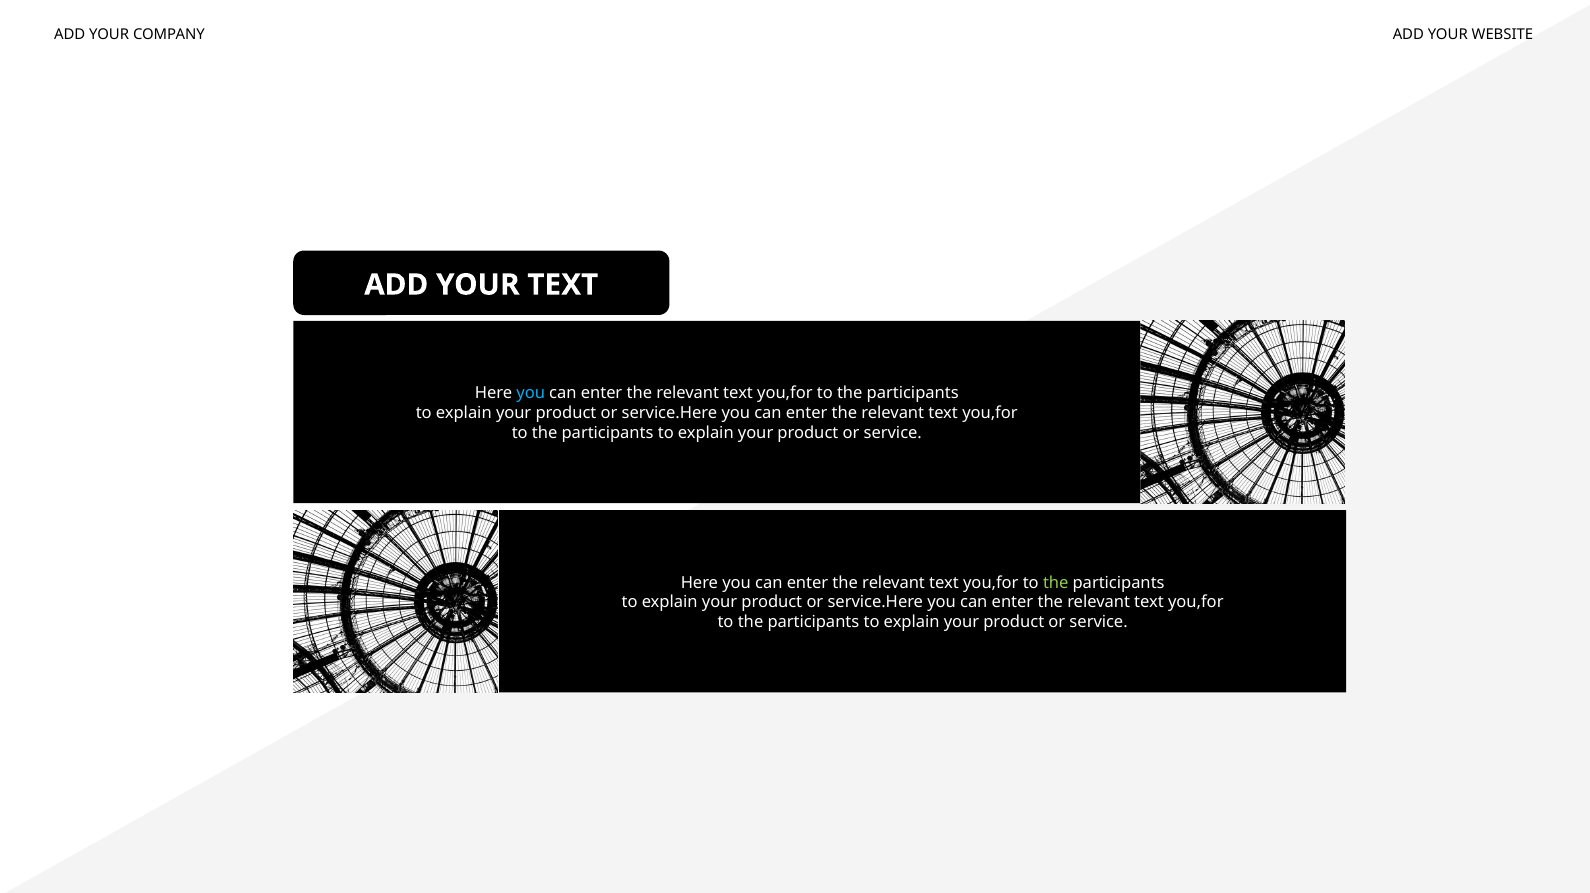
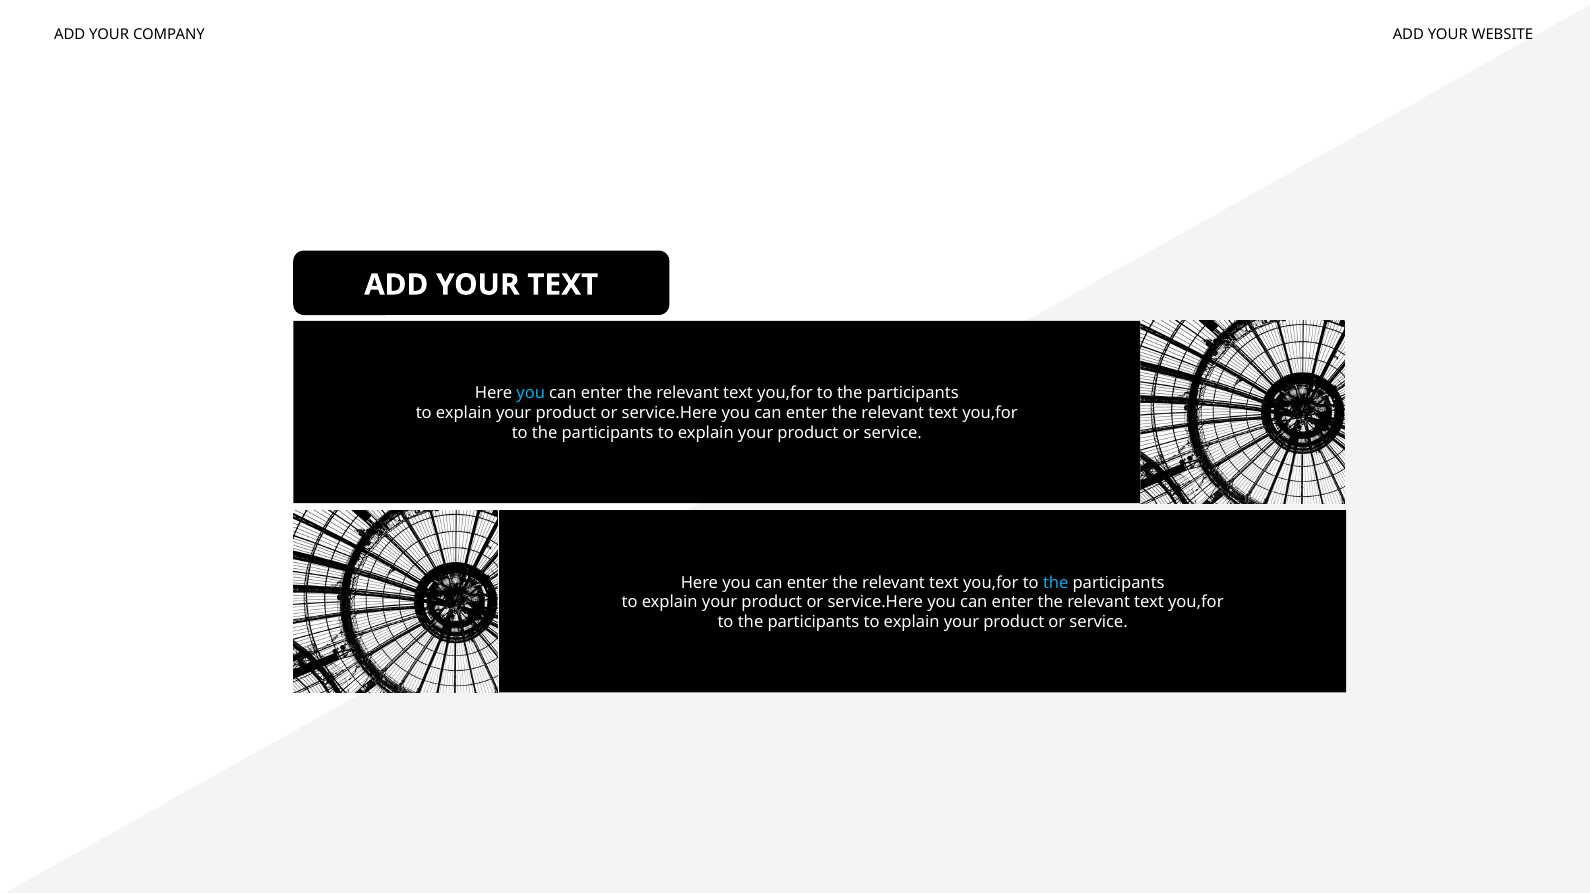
the colour: light green -> light blue (1056, 583)
